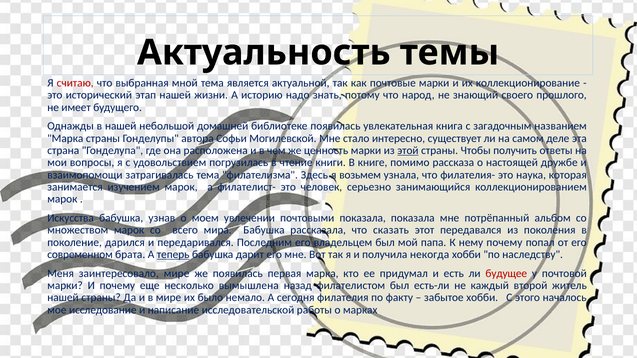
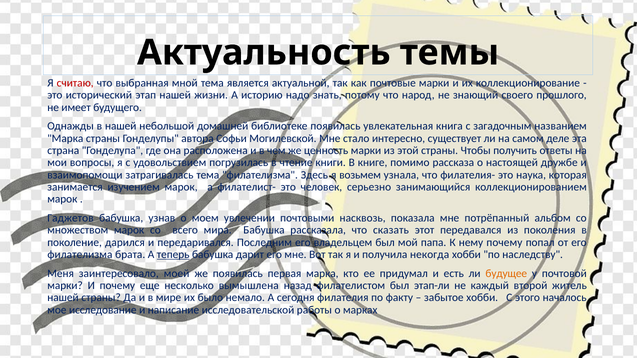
этой underline: present -> none (408, 151)
Искусства: Искусства -> Гаджетов (70, 218)
почтовыми показала: показала -> насквозь (363, 218)
современном: современном -> филателизма (80, 255)
заинтересовало мире: мире -> моей (177, 274)
будущее colour: red -> orange (506, 274)
есть-ли: есть-ли -> этап-ли (432, 286)
